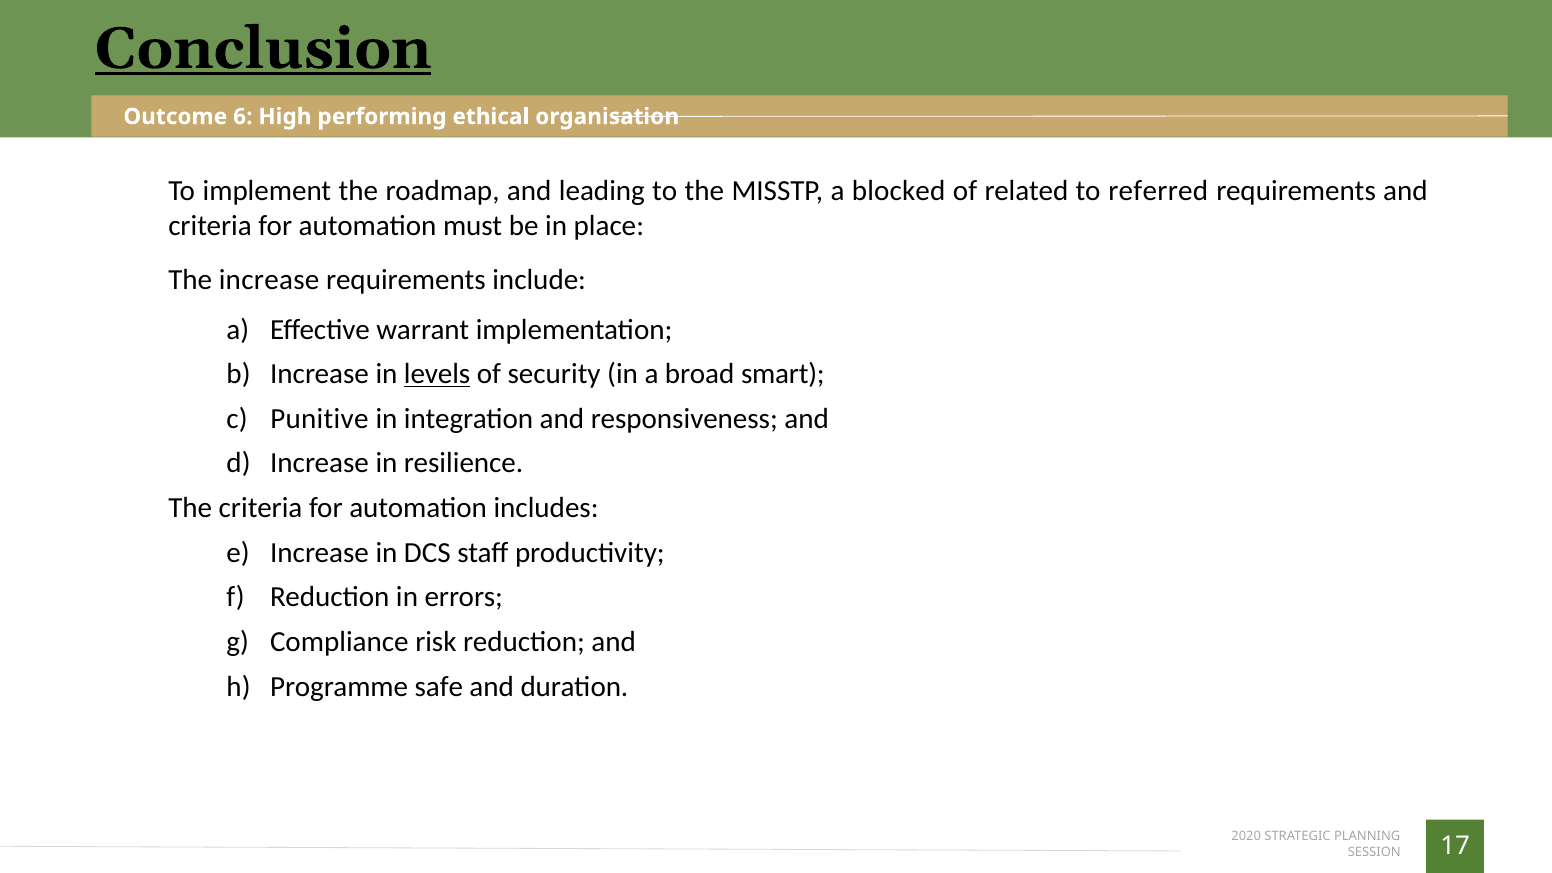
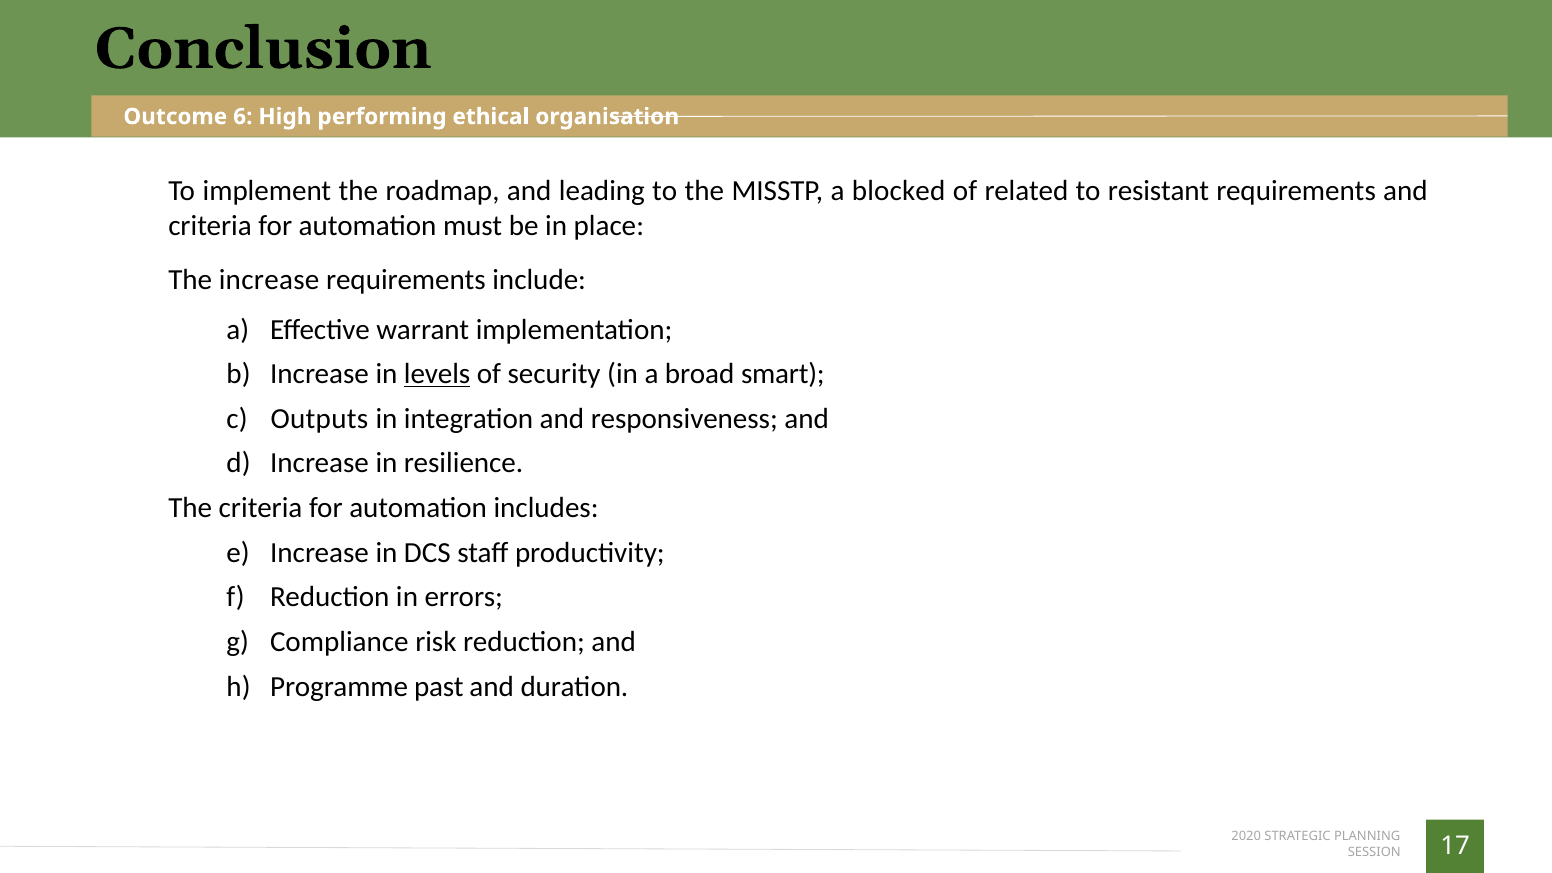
Conclusion underline: present -> none (263, 49)
referred: referred -> resistant (1159, 191)
Punitive: Punitive -> Outputs (319, 419)
safe: safe -> past (439, 687)
